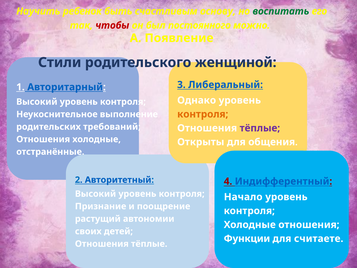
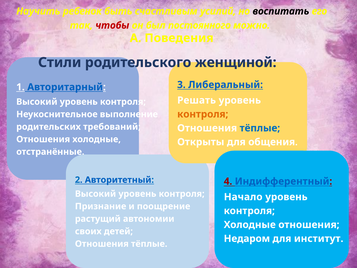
основу: основу -> усилий (218, 11)
воспитать colour: green -> black (281, 11)
Появление: Появление -> Поведения (179, 38)
Однако: Однако -> Решать (197, 100)
тёплые colour: purple -> blue (260, 128)
Функции: Функции -> Недаром (247, 238)
считаете: считаете -> институт (319, 238)
